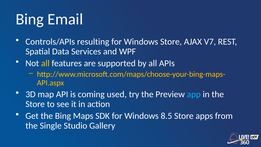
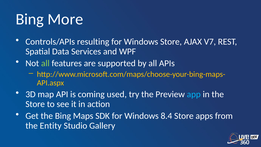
Email: Email -> More (65, 19)
all colour: yellow -> light green (45, 63)
8.5: 8.5 -> 8.4 (166, 116)
Single: Single -> Entity (51, 126)
